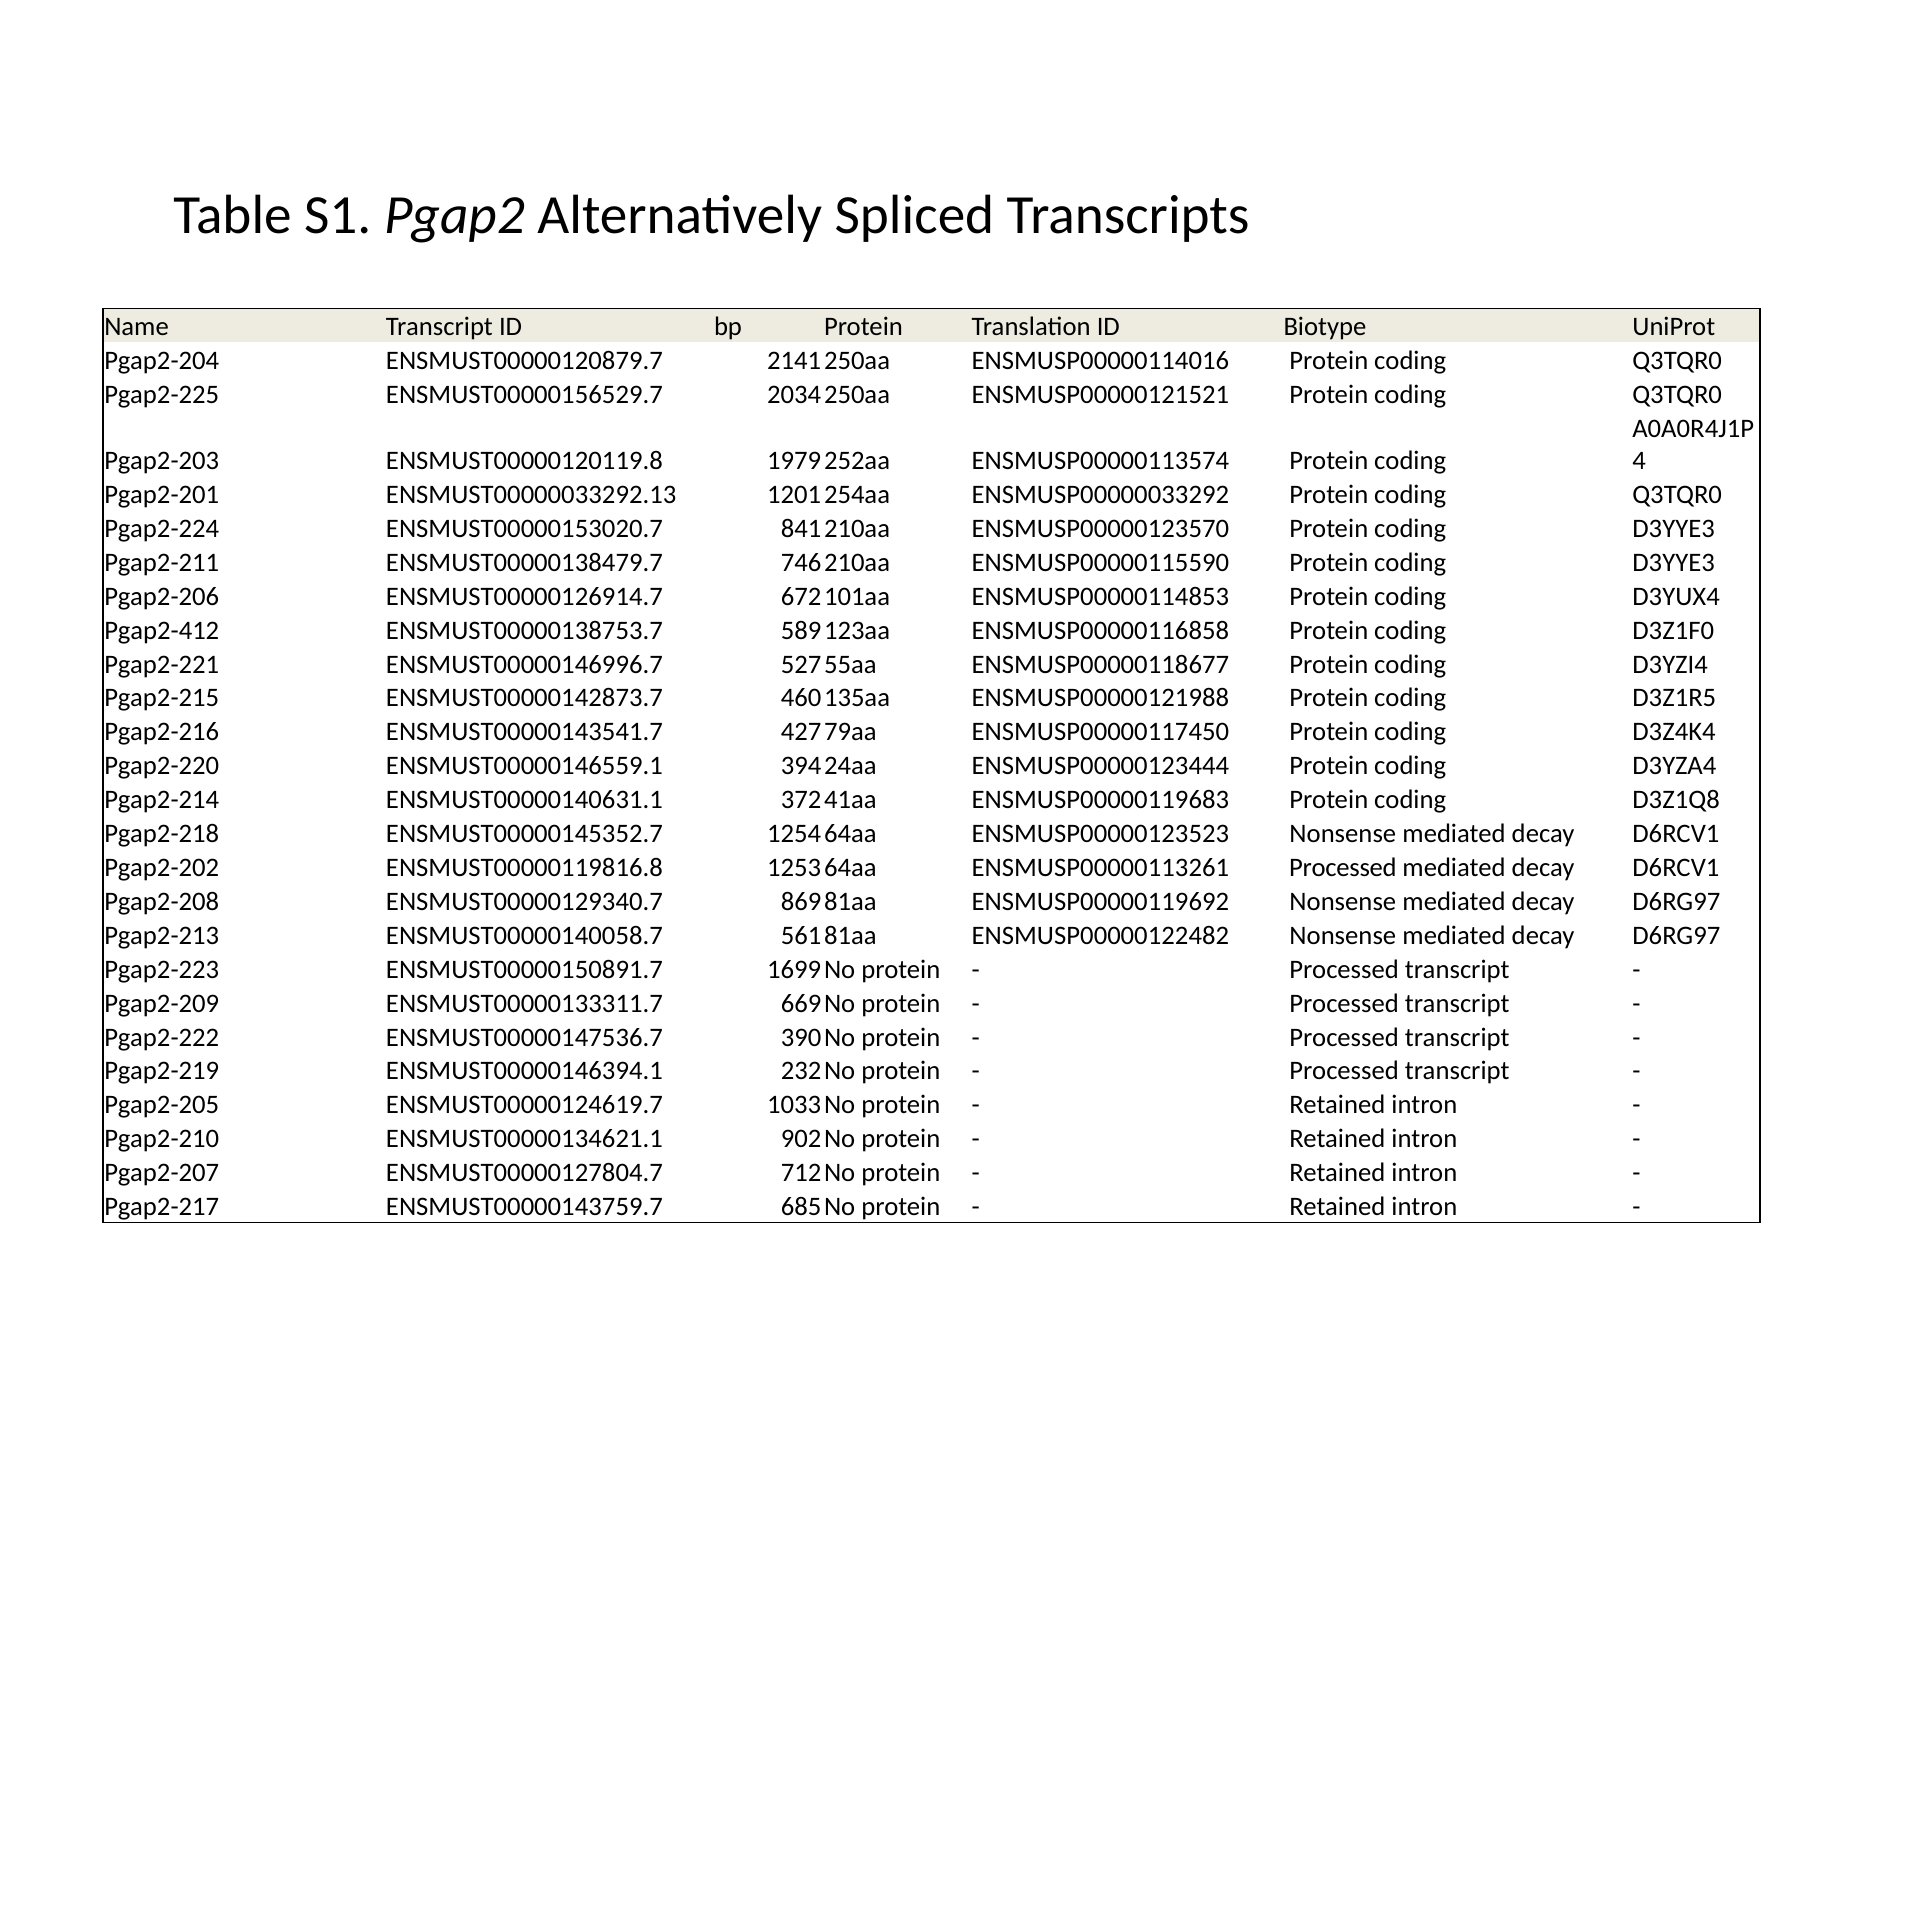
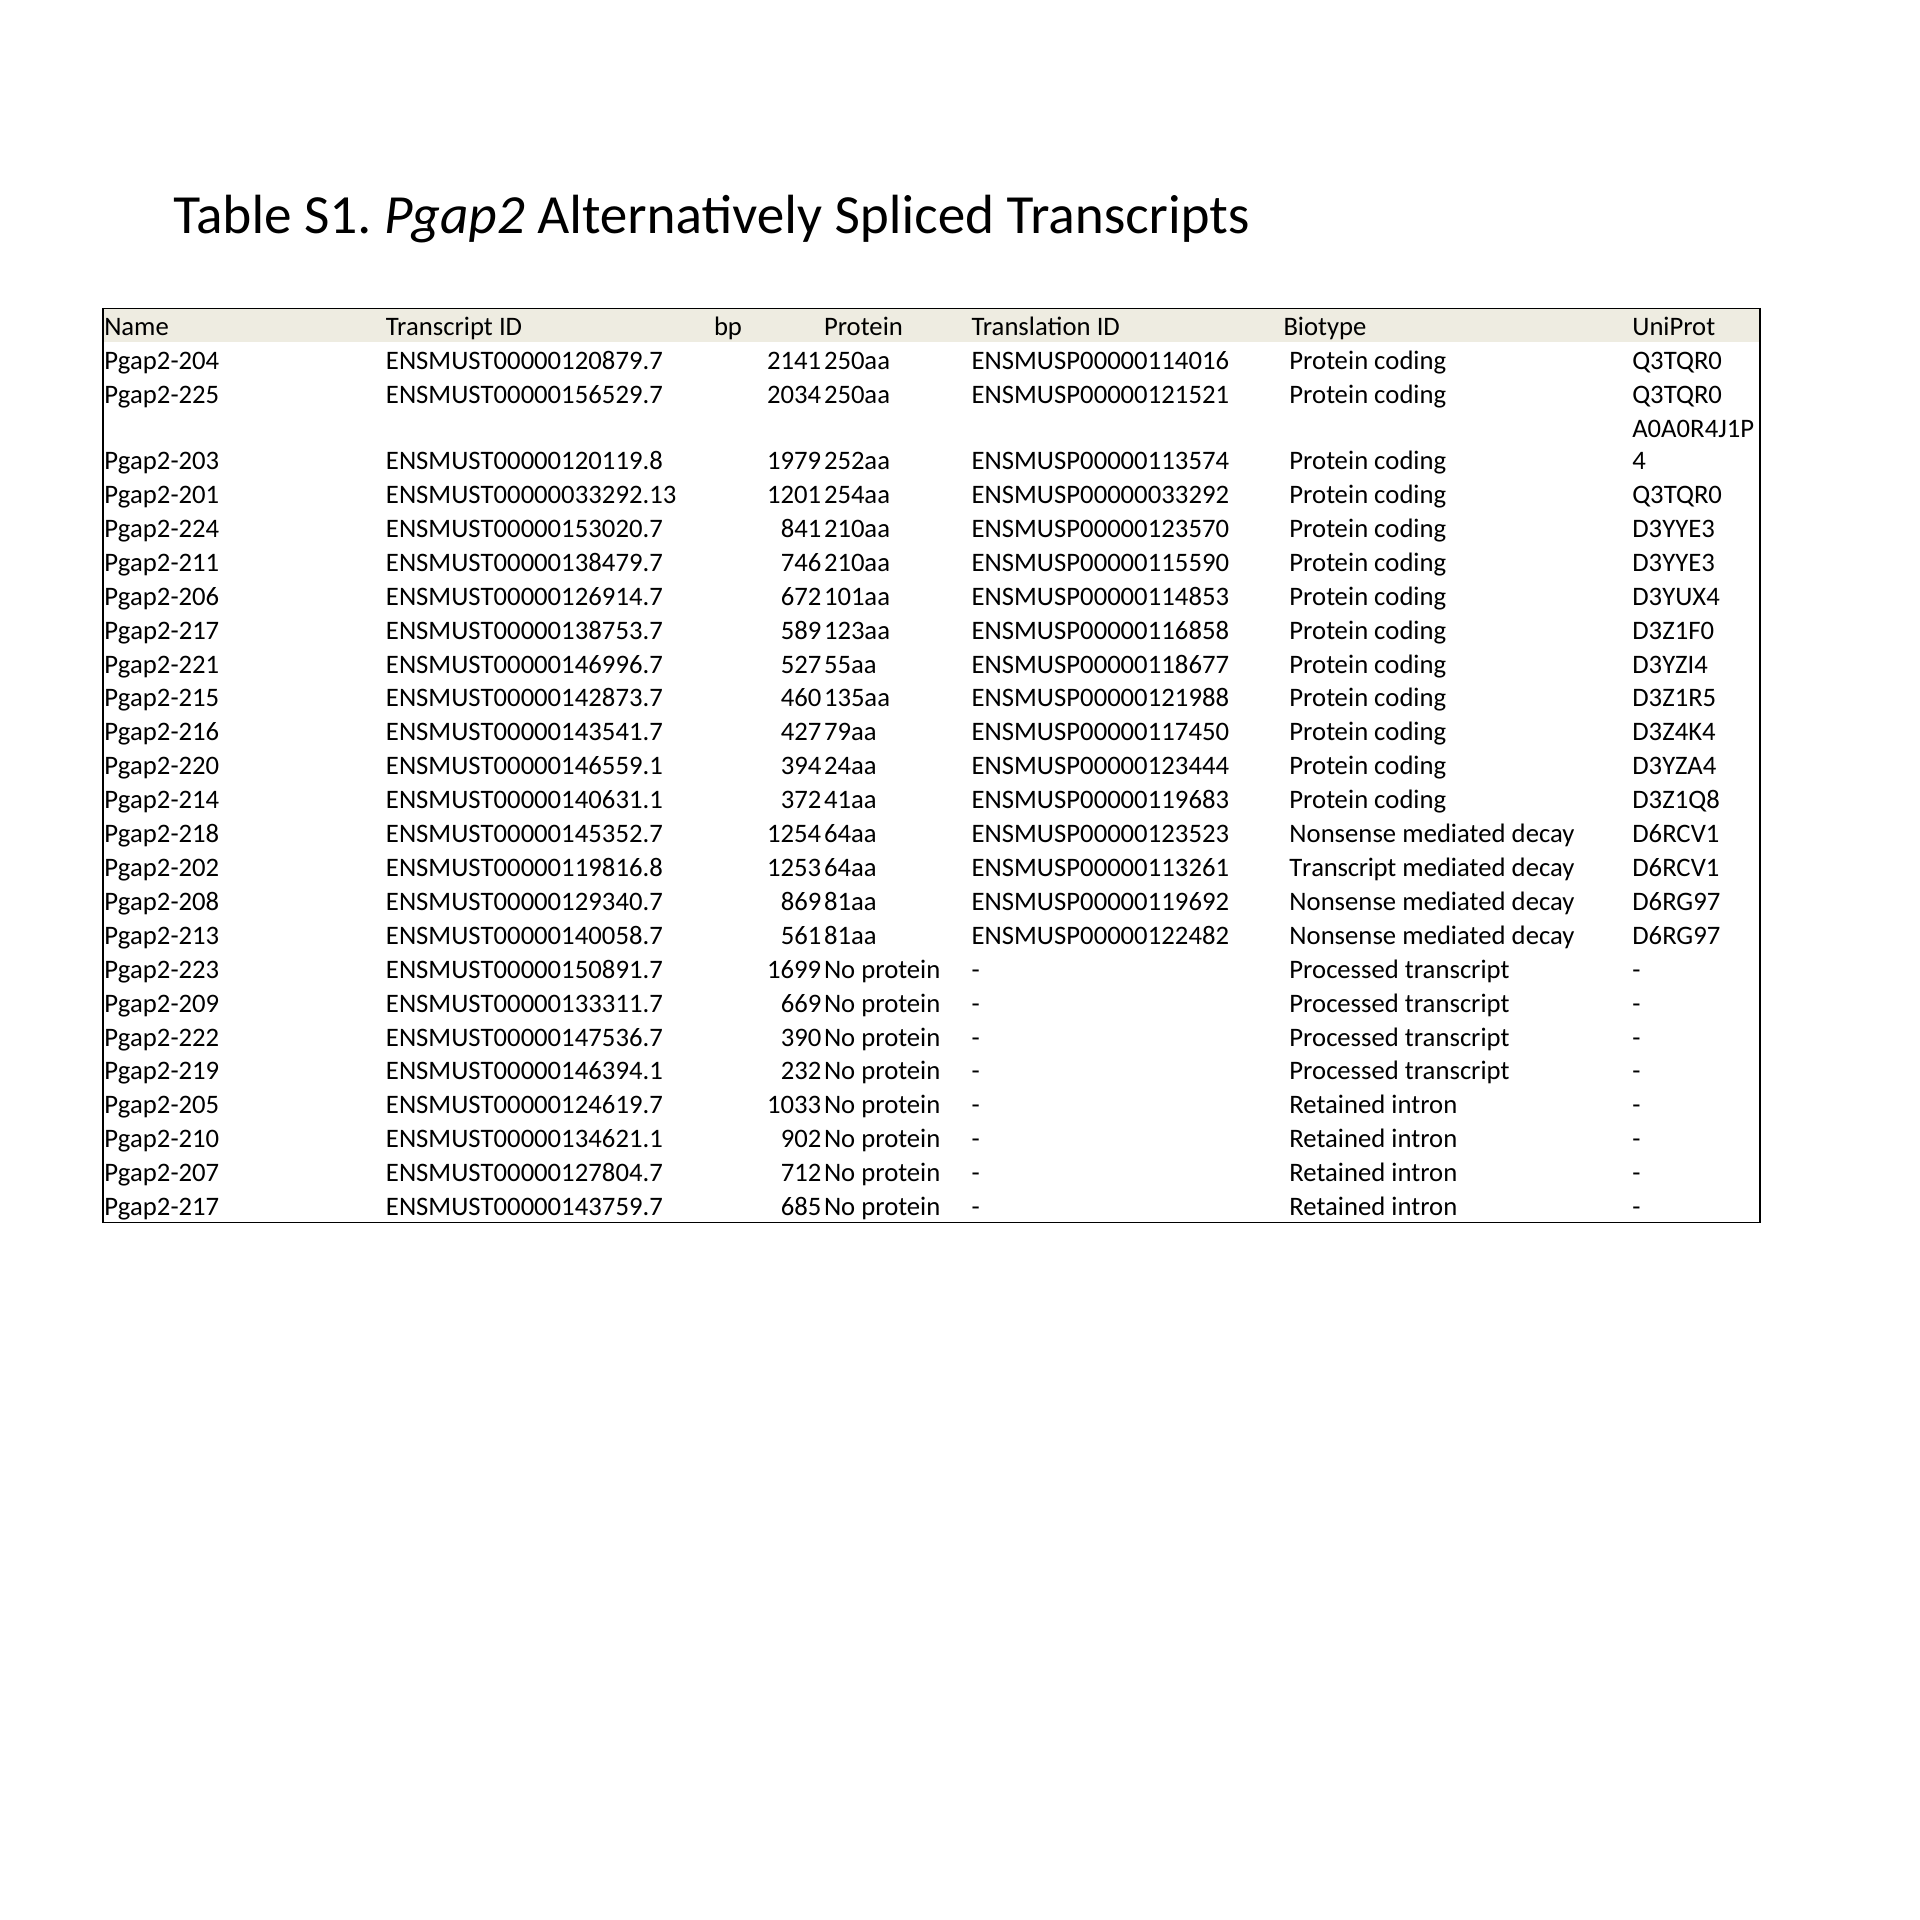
Pgap2-412: Pgap2-412 -> Pgap2-217 (162, 630)
ENSMUSP00000113261 Processed: Processed -> Transcript (1343, 868)
